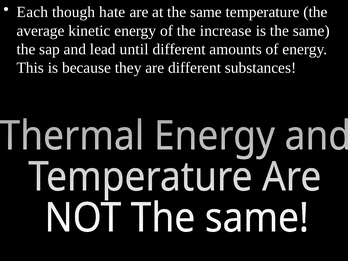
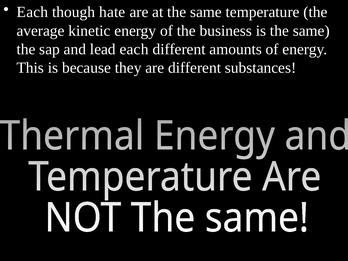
increase: increase -> business (226, 31)
lead until: until -> each (134, 49)
